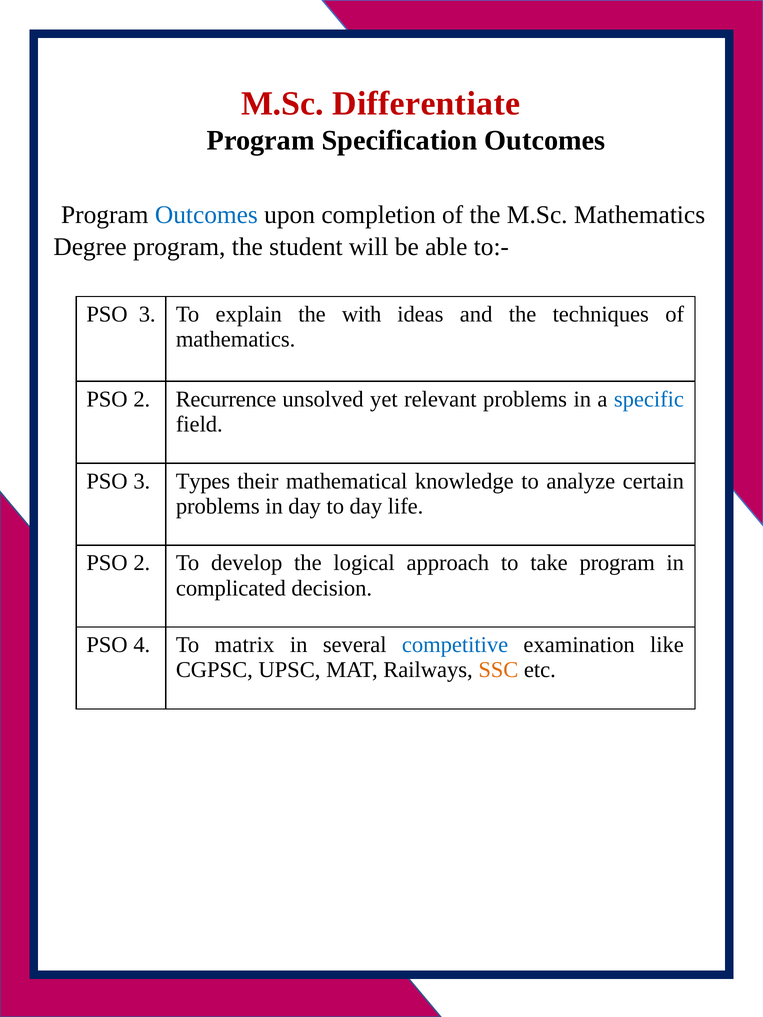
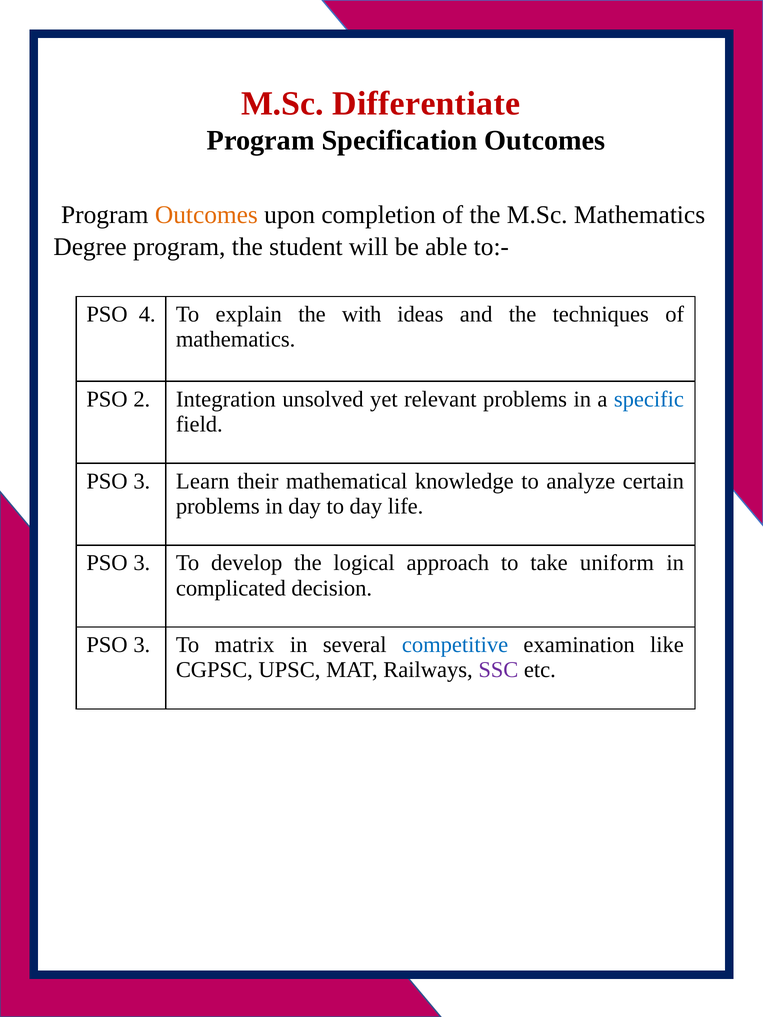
Outcomes colour: blue -> orange (206, 215)
3: 3 -> 4 (147, 315)
Recurrence: Recurrence -> Integration (226, 399)
Types: Types -> Learn (203, 481)
2: 2 -> 3 (142, 563)
take program: program -> uniform (617, 563)
4: 4 -> 3 (142, 645)
SSC colour: orange -> purple (498, 670)
